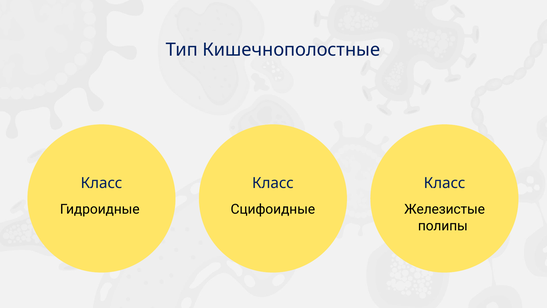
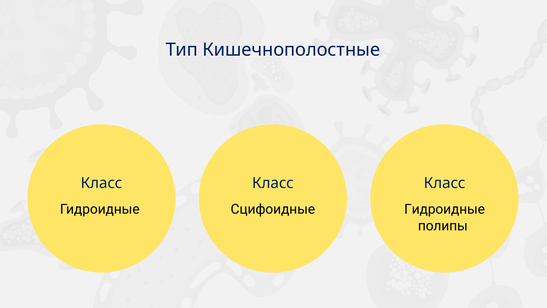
Железистые: Железистые -> Гидроидные (445, 209)
